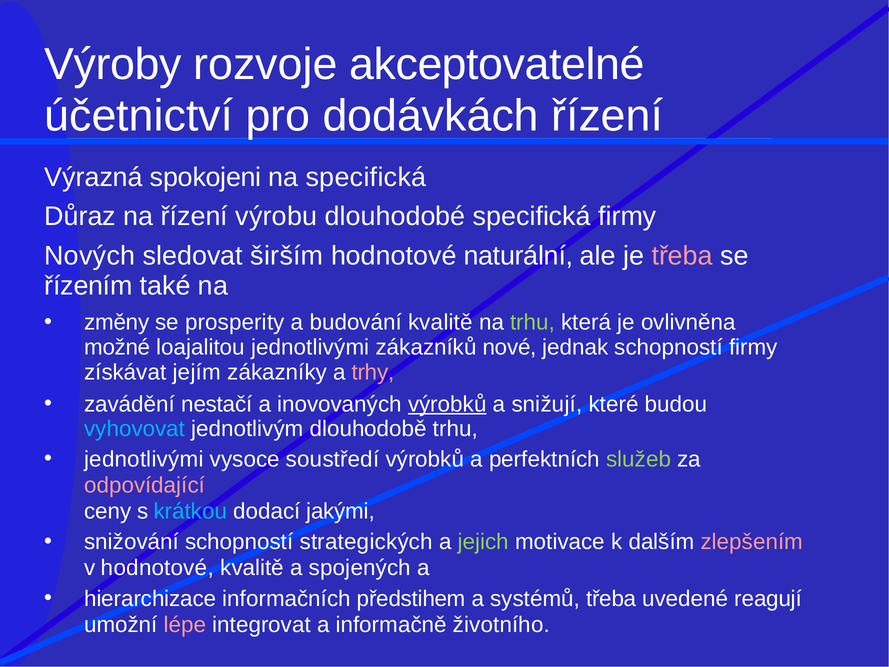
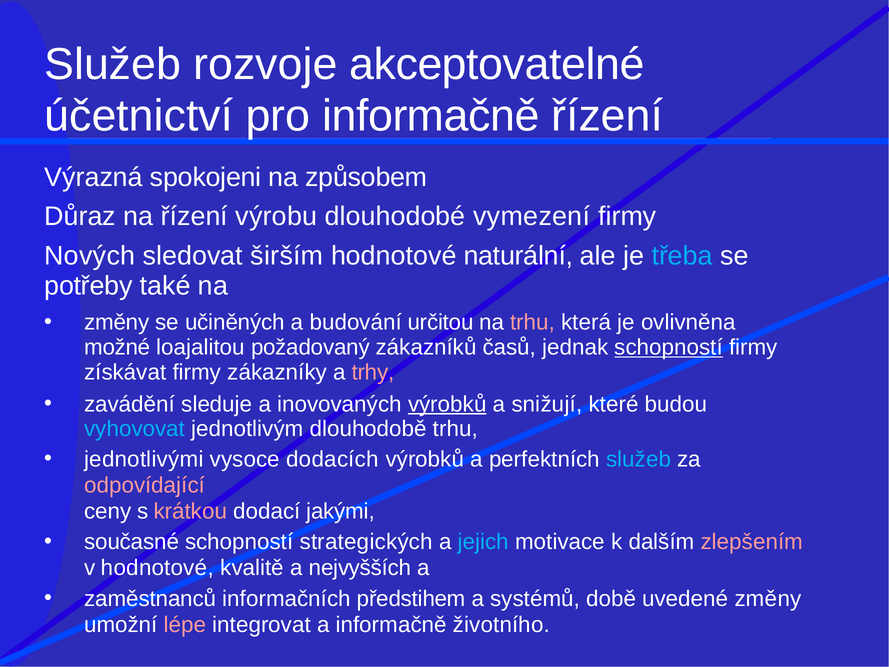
Výroby: Výroby -> Služeb (113, 64)
pro dodávkách: dodávkách -> informačně (431, 116)
na specifická: specifická -> způsobem (366, 177)
dlouhodobé specifická: specifická -> vymezení (532, 216)
třeba colour: pink -> light blue (682, 256)
řízením: řízením -> potřeby (88, 286)
prosperity: prosperity -> učiněných (235, 322)
budování kvalitě: kvalitě -> určitou (441, 322)
trhu colour: light green -> pink (533, 322)
loajalitou jednotlivými: jednotlivými -> požadovaný (310, 347)
nové: nové -> časů (509, 347)
schopností underline: none -> present (669, 347)
získávat jejím: jejím -> firmy (197, 372)
nestačí: nestačí -> sleduje (217, 404)
soustředí: soustředí -> dodacích (333, 459)
služeb colour: light green -> light blue (639, 459)
krátkou colour: light blue -> pink (190, 511)
snižování: snižování -> současné (132, 542)
jejich colour: light green -> light blue (483, 542)
spojených: spojených -> nejvyšších (360, 568)
hierarchizace: hierarchizace -> zaměstnanců (150, 598)
systémů třeba: třeba -> době (611, 598)
uvedené reagují: reagují -> změny (768, 598)
